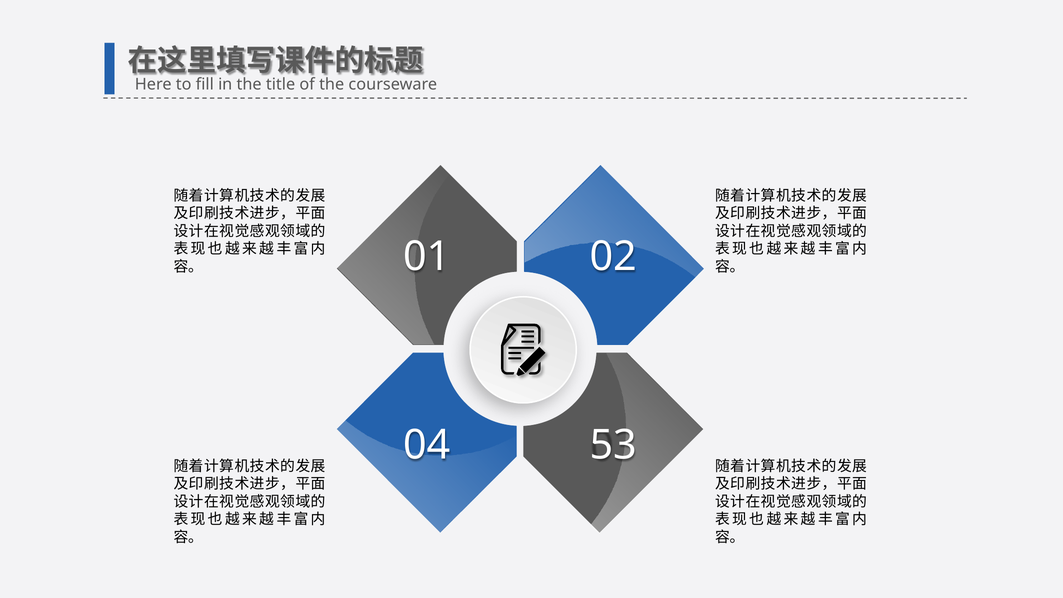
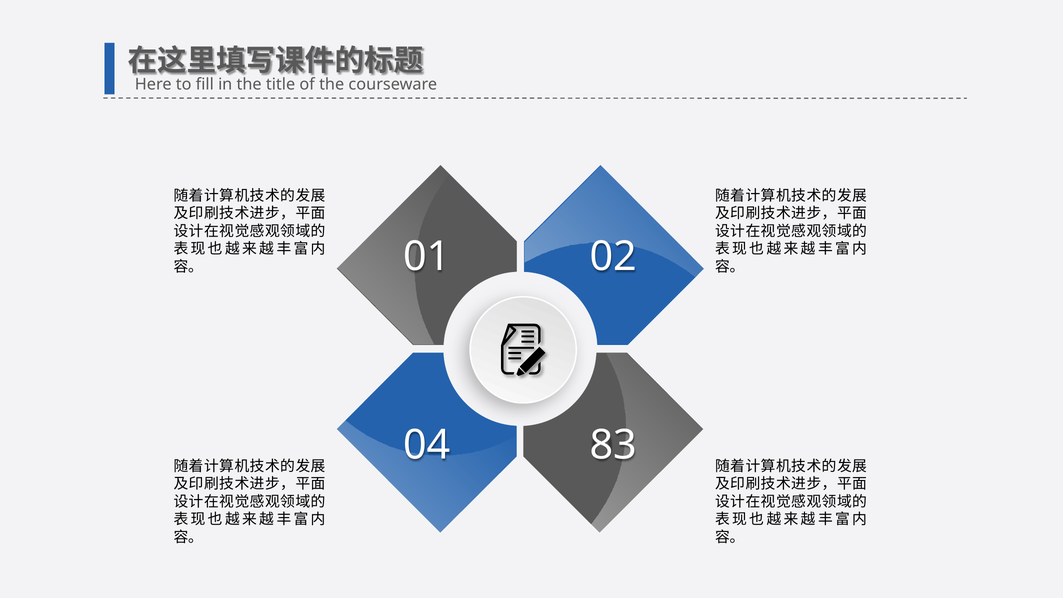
53: 53 -> 83 (613, 445)
